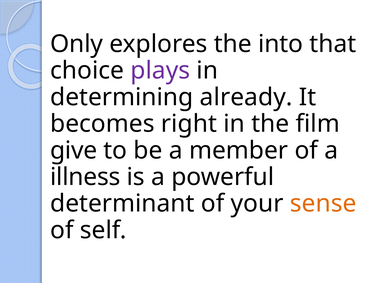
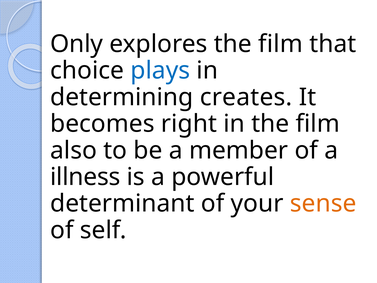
explores the into: into -> film (281, 44)
plays colour: purple -> blue (160, 71)
already: already -> creates (246, 97)
give: give -> also (74, 150)
